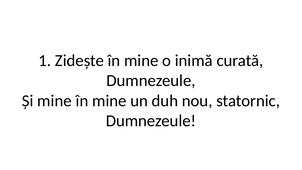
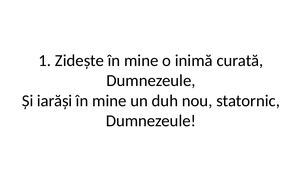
Și mine: mine -> iarăși (55, 101)
